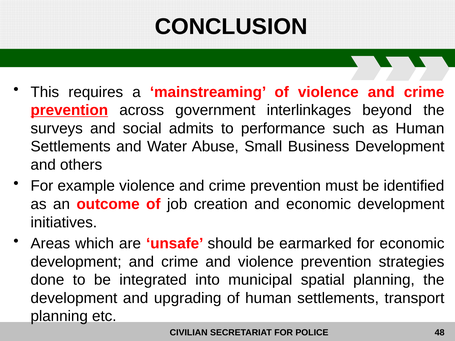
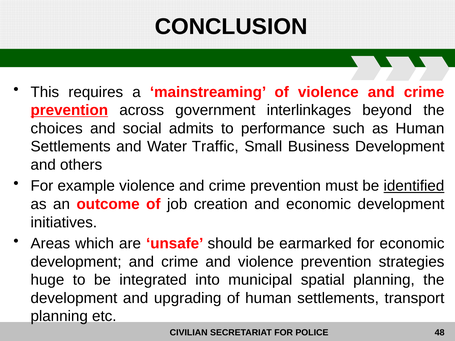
surveys: surveys -> choices (57, 128)
Abuse: Abuse -> Traffic (215, 147)
identified underline: none -> present (414, 186)
done: done -> huge (47, 280)
